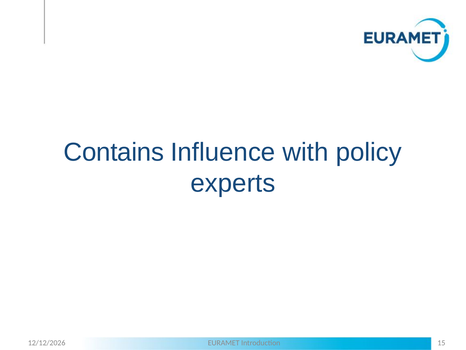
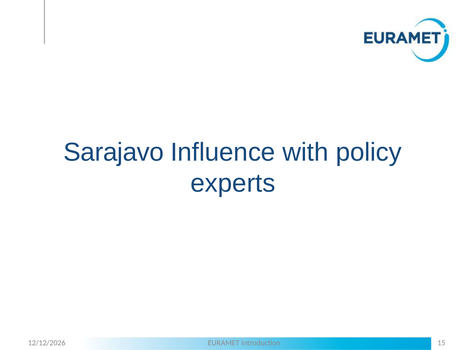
Contains: Contains -> Sarajavo (114, 152)
